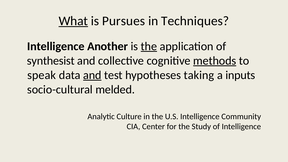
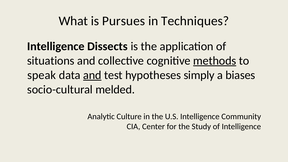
What underline: present -> none (73, 21)
Another: Another -> Dissects (107, 46)
the underline: present -> none (149, 46)
synthesist: synthesist -> situations (51, 61)
taking: taking -> simply (199, 75)
inputs: inputs -> biases (240, 75)
